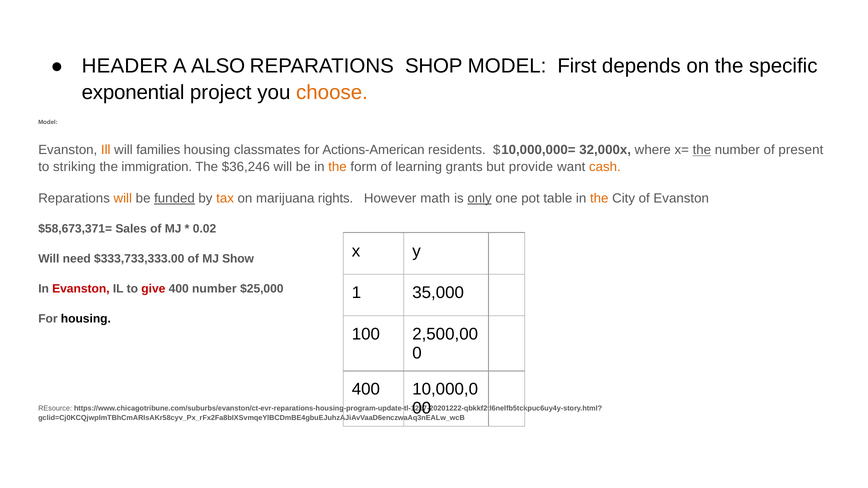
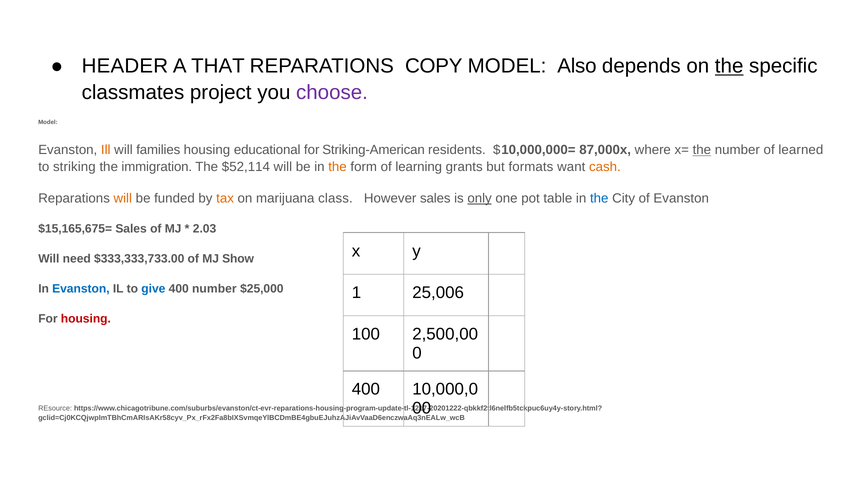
ALSO: ALSO -> THAT (218, 66)
SHOP: SHOP -> COPY (434, 66)
First: First -> Also (577, 66)
the underline: none -> present (729, 66)
exponential: exponential -> classmates (133, 93)
choose colour: orange -> purple (332, 93)
classmates: classmates -> educational (267, 150)
Actions-American: Actions-American -> Striking-American (374, 150)
32,000x: 32,000x -> 87,000x (605, 150)
present: present -> learned (801, 150)
$36,246: $36,246 -> $52,114 (246, 167)
provide: provide -> formats (531, 167)
funded underline: present -> none (174, 198)
rights: rights -> class (336, 198)
However math: math -> sales (435, 198)
the colour: orange -> blue (599, 198)
$58,673,371=: $58,673,371= -> $15,165,675= (75, 229)
0.02: 0.02 -> 2.03 (205, 229)
$333,733,333.00: $333,733,333.00 -> $333,333,733.00 (139, 259)
Evanston colour: red -> blue (81, 289)
give colour: red -> blue (153, 289)
35,000: 35,000 -> 25,006 (438, 293)
housing colour: black -> red (86, 319)
